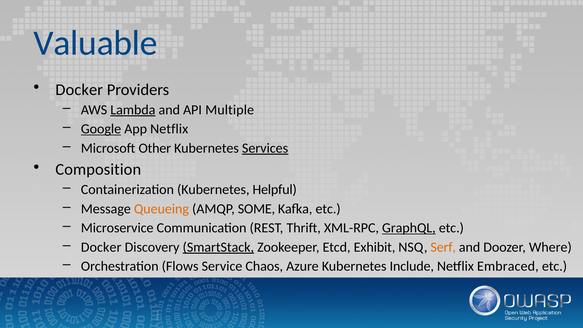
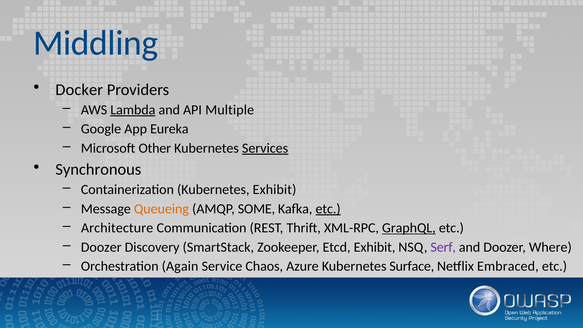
Valuable: Valuable -> Middling (96, 43)
Google underline: present -> none (101, 129)
App Netflix: Netflix -> Eureka (169, 129)
Composition: Composition -> Synchronous (98, 170)
Kubernetes Helpful: Helpful -> Exhibit (275, 190)
etc underline: none -> present (328, 209)
Microservice: Microservice -> Architecture (117, 228)
Docker: Docker -> Doozer (101, 247)
SmartStack underline: present -> none (218, 247)
Serf colour: orange -> purple (443, 247)
Flows: Flows -> Again (180, 266)
Include: Include -> Surface (412, 266)
